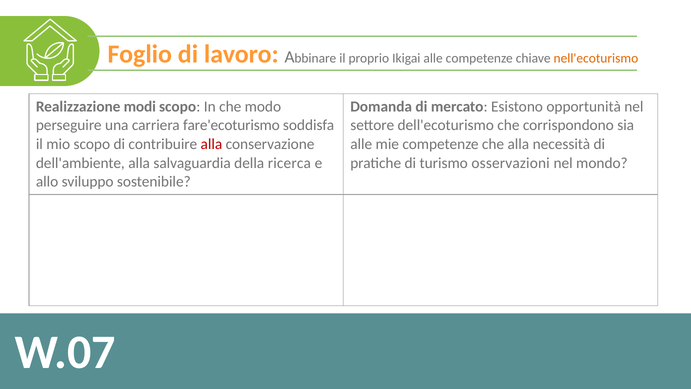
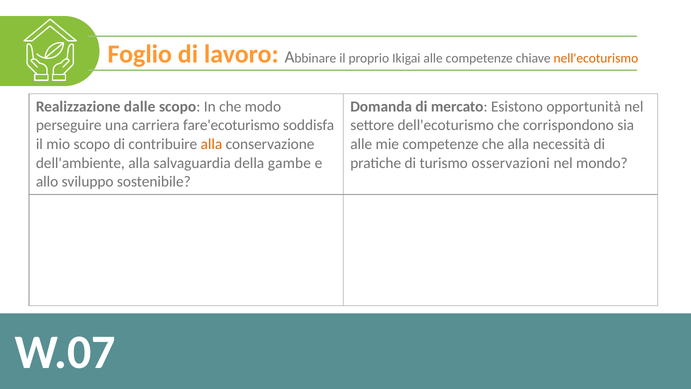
modi: modi -> dalle (140, 107)
alla colour: red -> orange (211, 144)
ricerca: ricerca -> gambe (289, 163)
